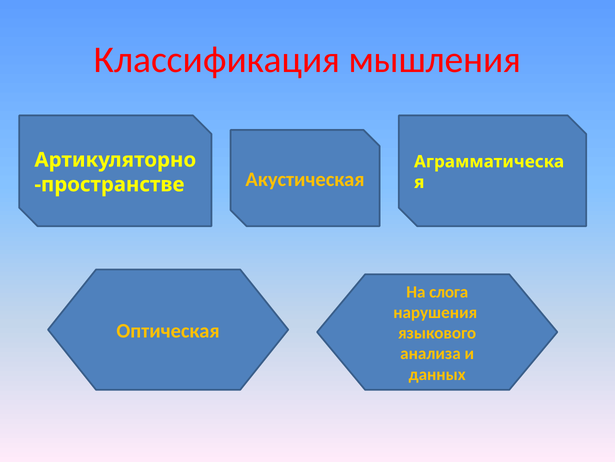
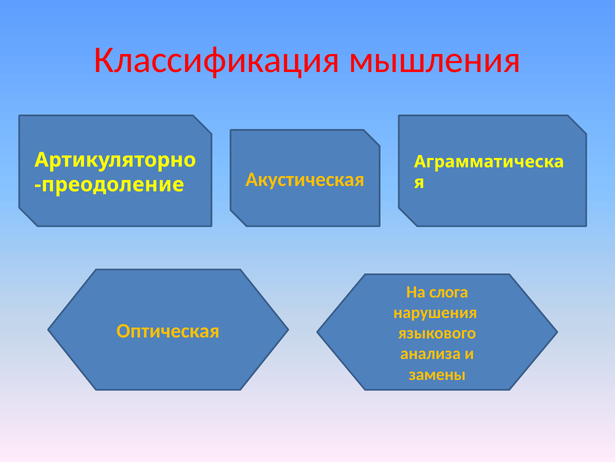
пространстве: пространстве -> преодоление (109, 184)
данных: данных -> замены (437, 374)
